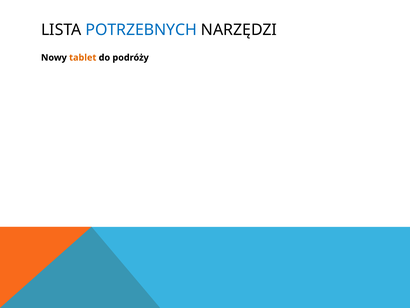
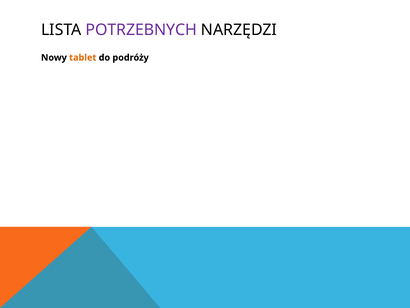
POTRZEBNYCH colour: blue -> purple (141, 30)
